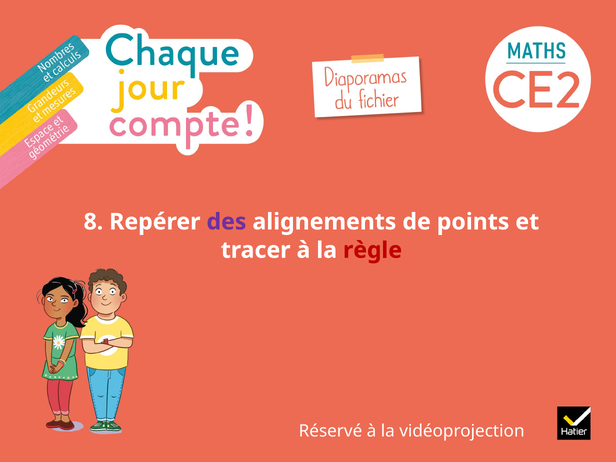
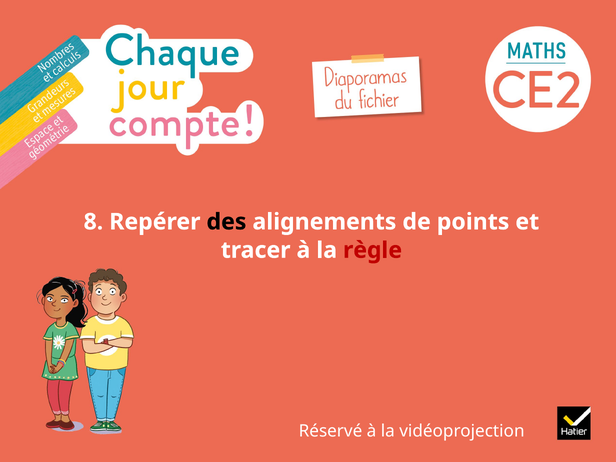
des colour: purple -> black (226, 222)
